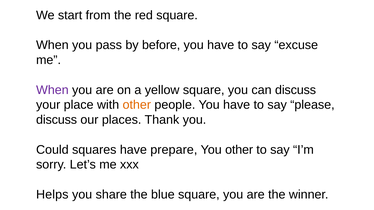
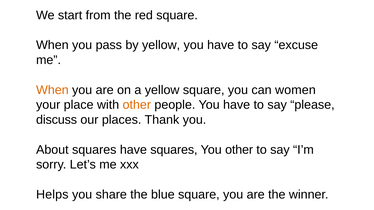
by before: before -> yellow (161, 45)
When colour: purple -> orange (52, 90)
can discuss: discuss -> women (295, 90)
Could: Could -> About (52, 150)
have prepare: prepare -> squares (174, 150)
